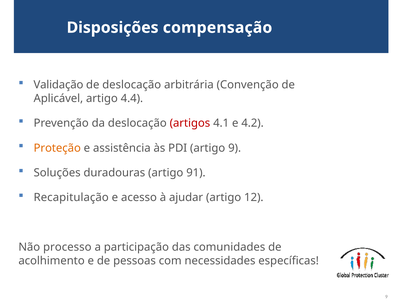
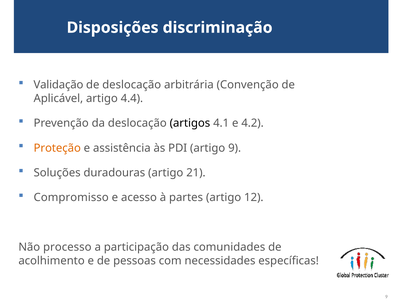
compensação: compensação -> discriminação (218, 28)
artigos colour: red -> black (190, 123)
91: 91 -> 21 (196, 173)
Recapitulação: Recapitulação -> Compromisso (71, 198)
ajudar: ajudar -> partes (186, 198)
